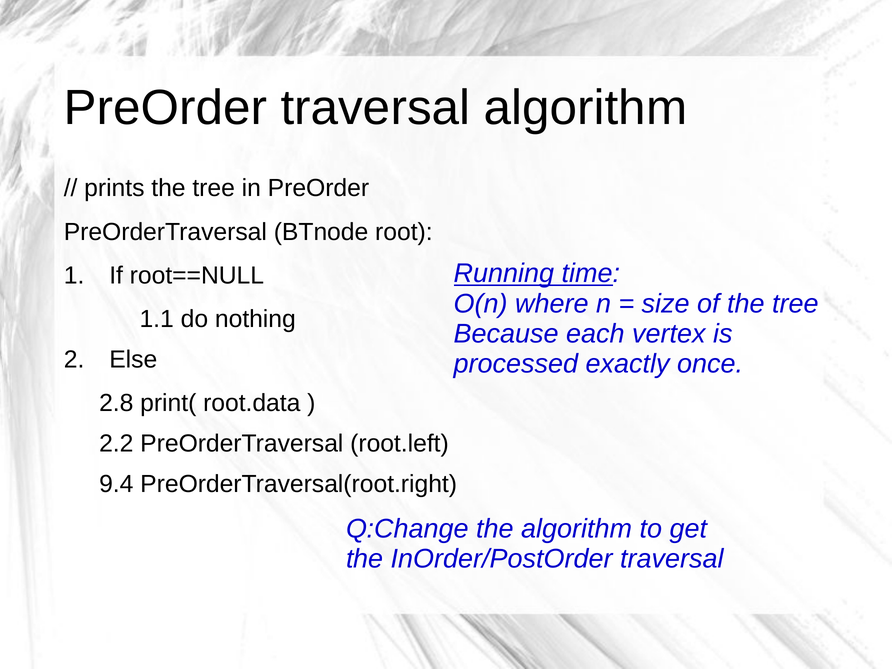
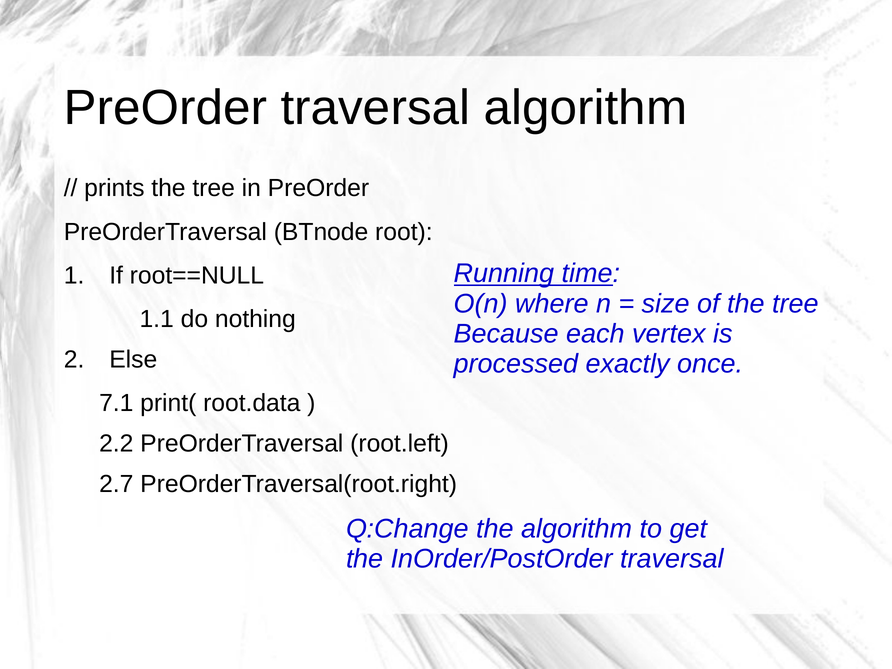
2.8: 2.8 -> 7.1 (116, 403)
9.4: 9.4 -> 2.7 (116, 484)
